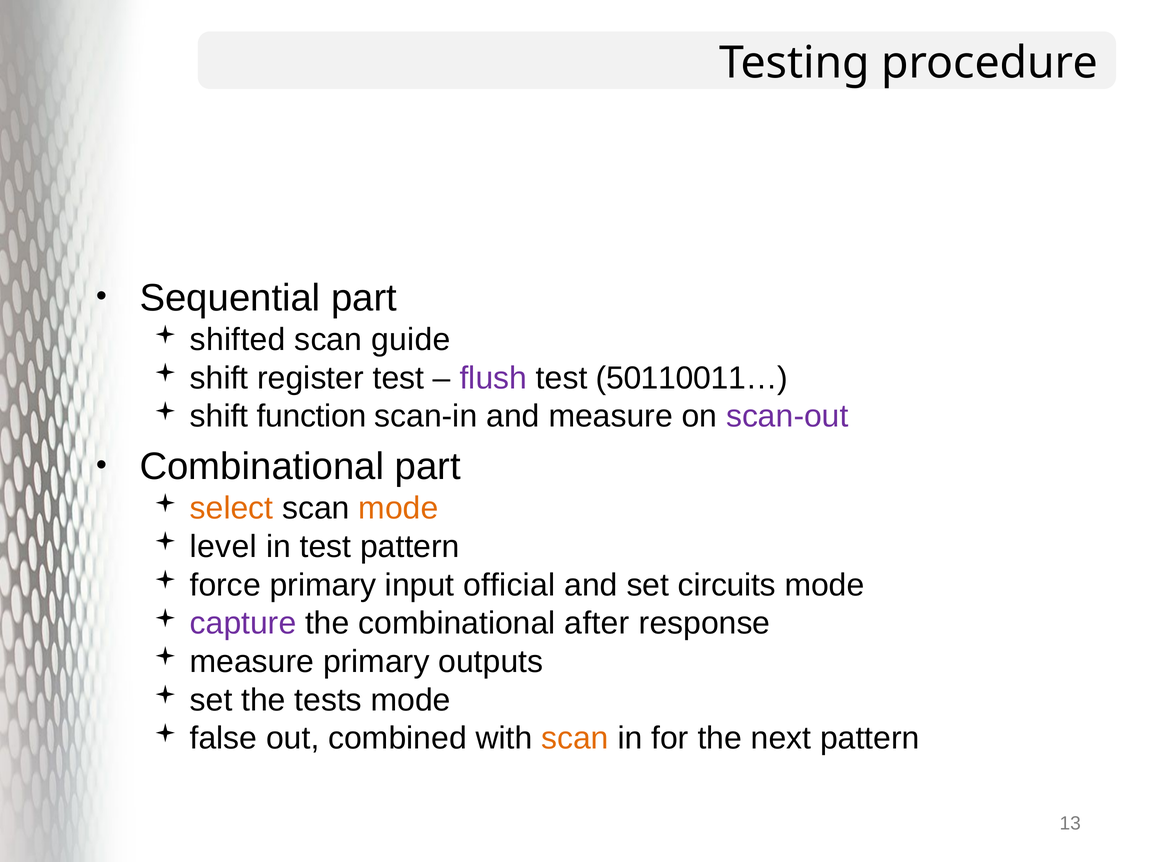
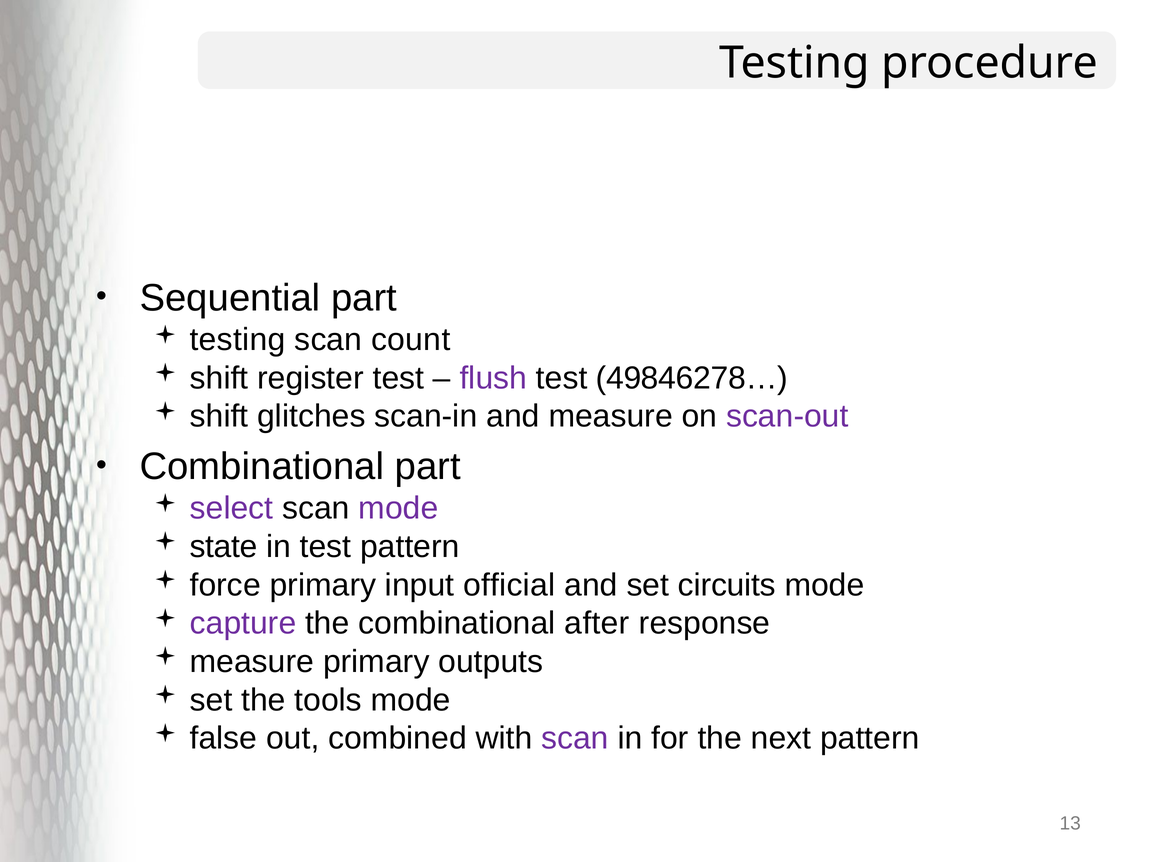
shifted: shifted -> testing (238, 340)
guide: guide -> count (411, 340)
50110011…: 50110011… -> 49846278… (692, 378)
function: function -> glitches (311, 416)
select colour: orange -> purple (232, 508)
mode colour: orange -> purple (398, 508)
level: level -> state (224, 547)
tests: tests -> tools (328, 700)
scan colour: orange -> purple (575, 738)
